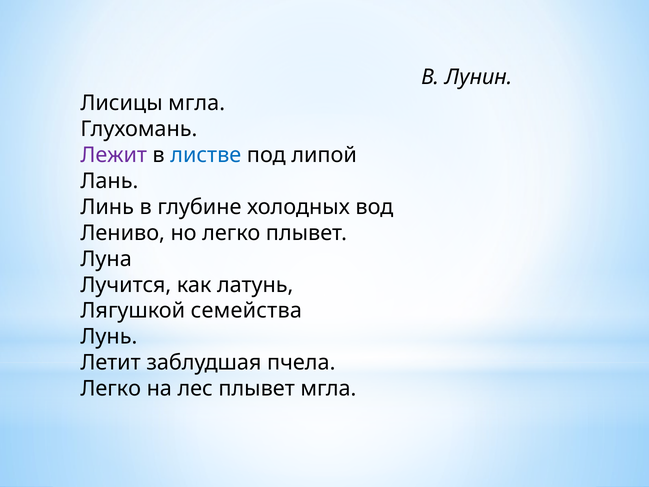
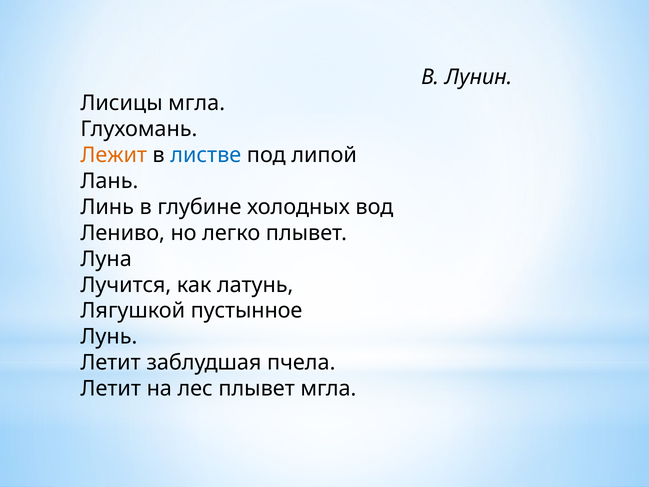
Лежит colour: purple -> orange (114, 155)
семейства: семейства -> пустынное (247, 311)
Легко: Легко -> Летит (111, 389)
